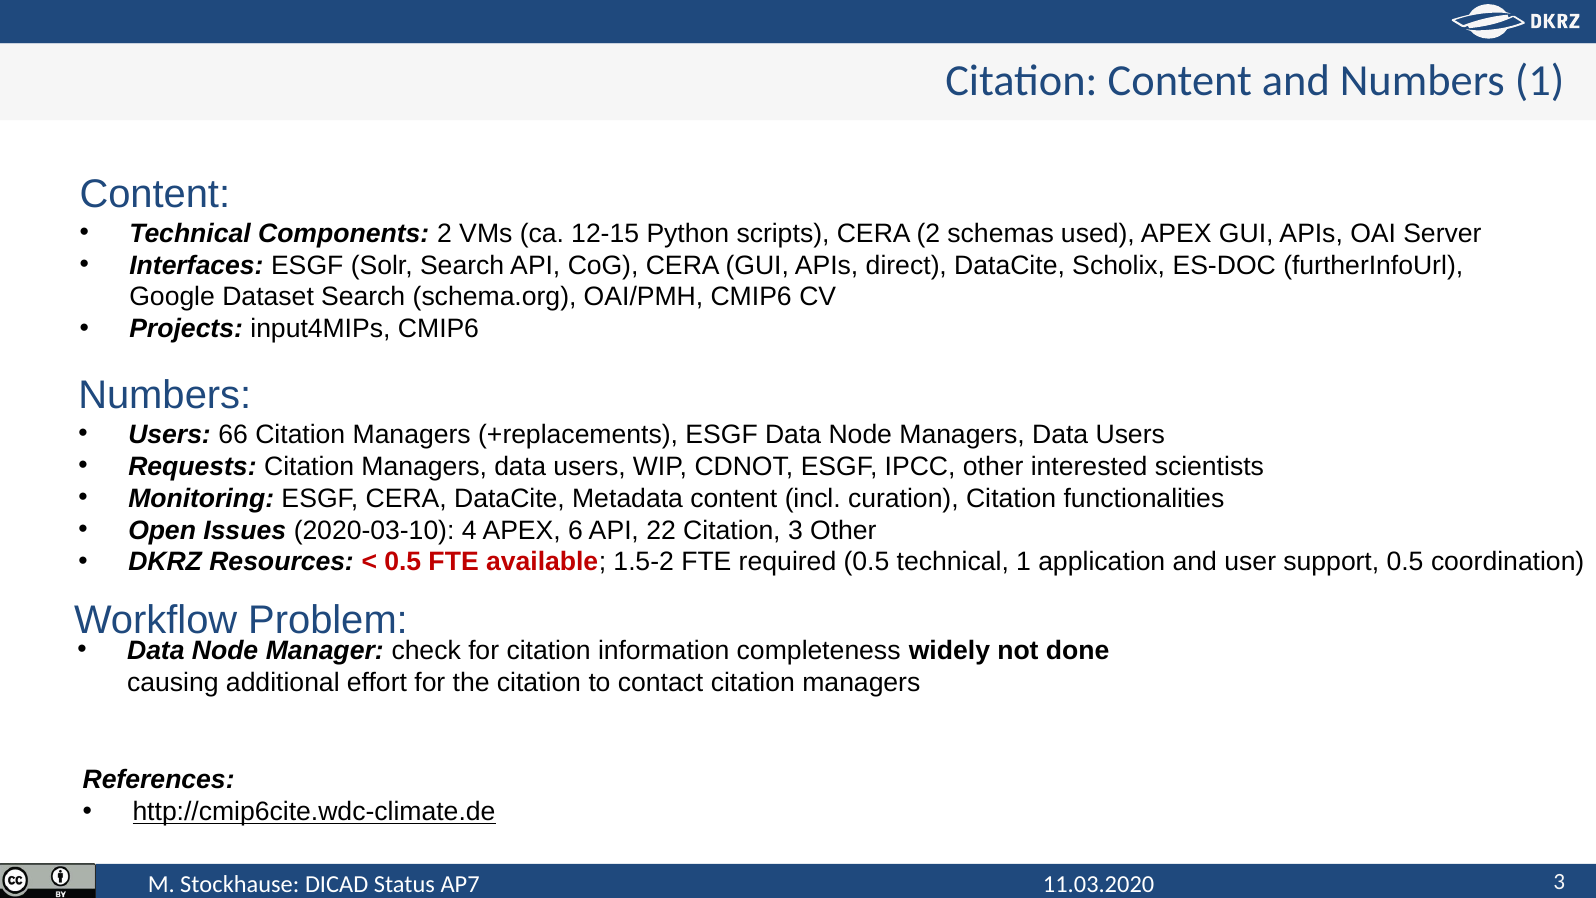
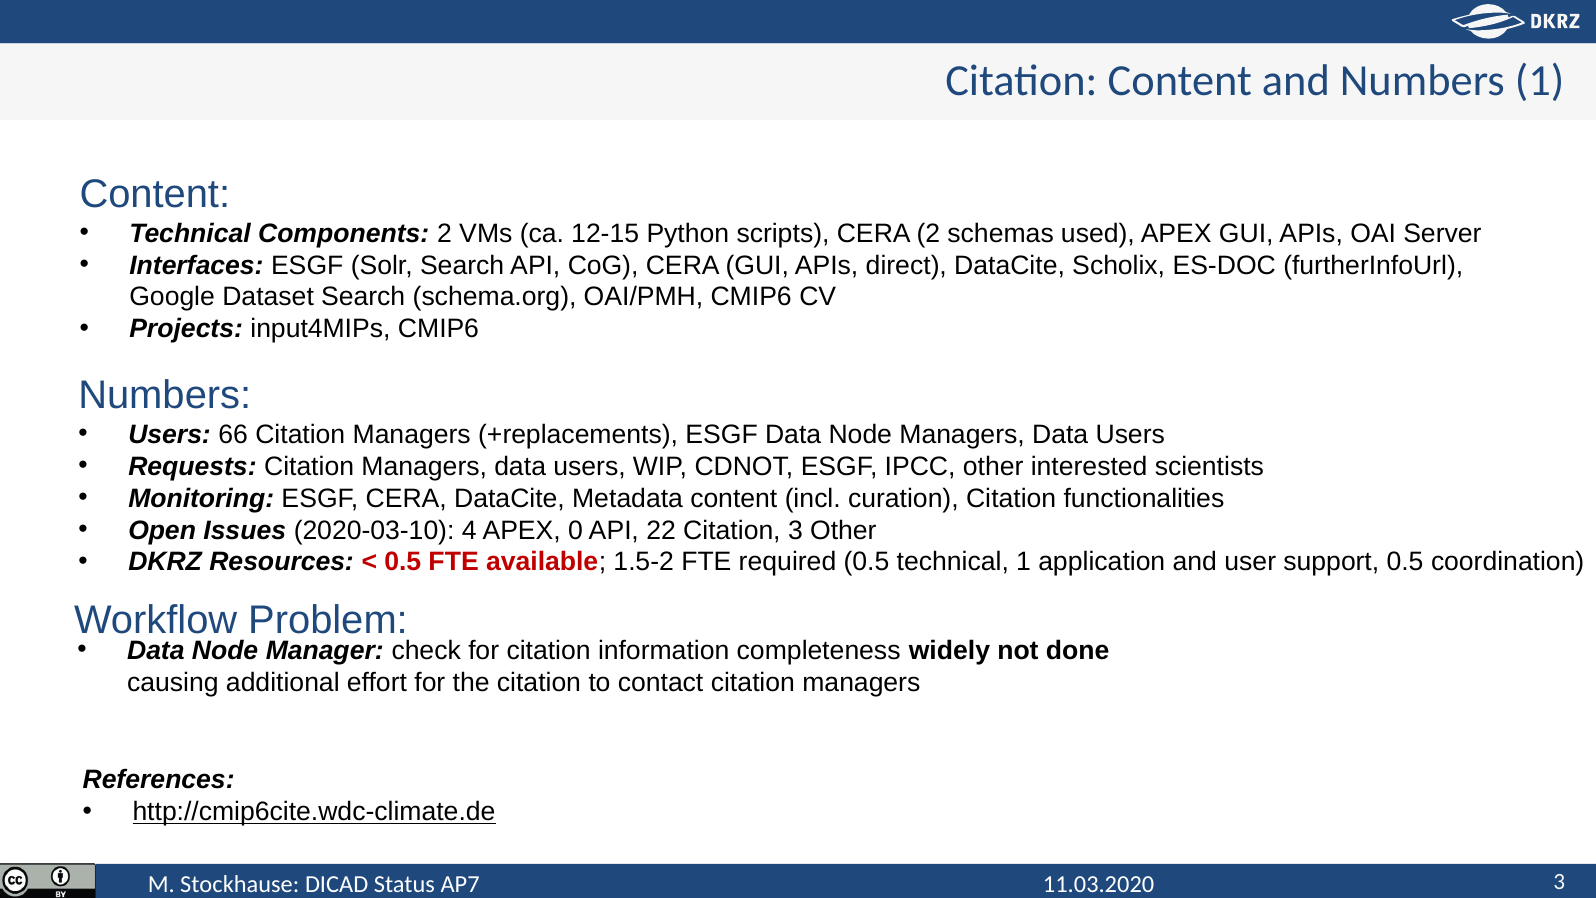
6: 6 -> 0 (575, 530)
